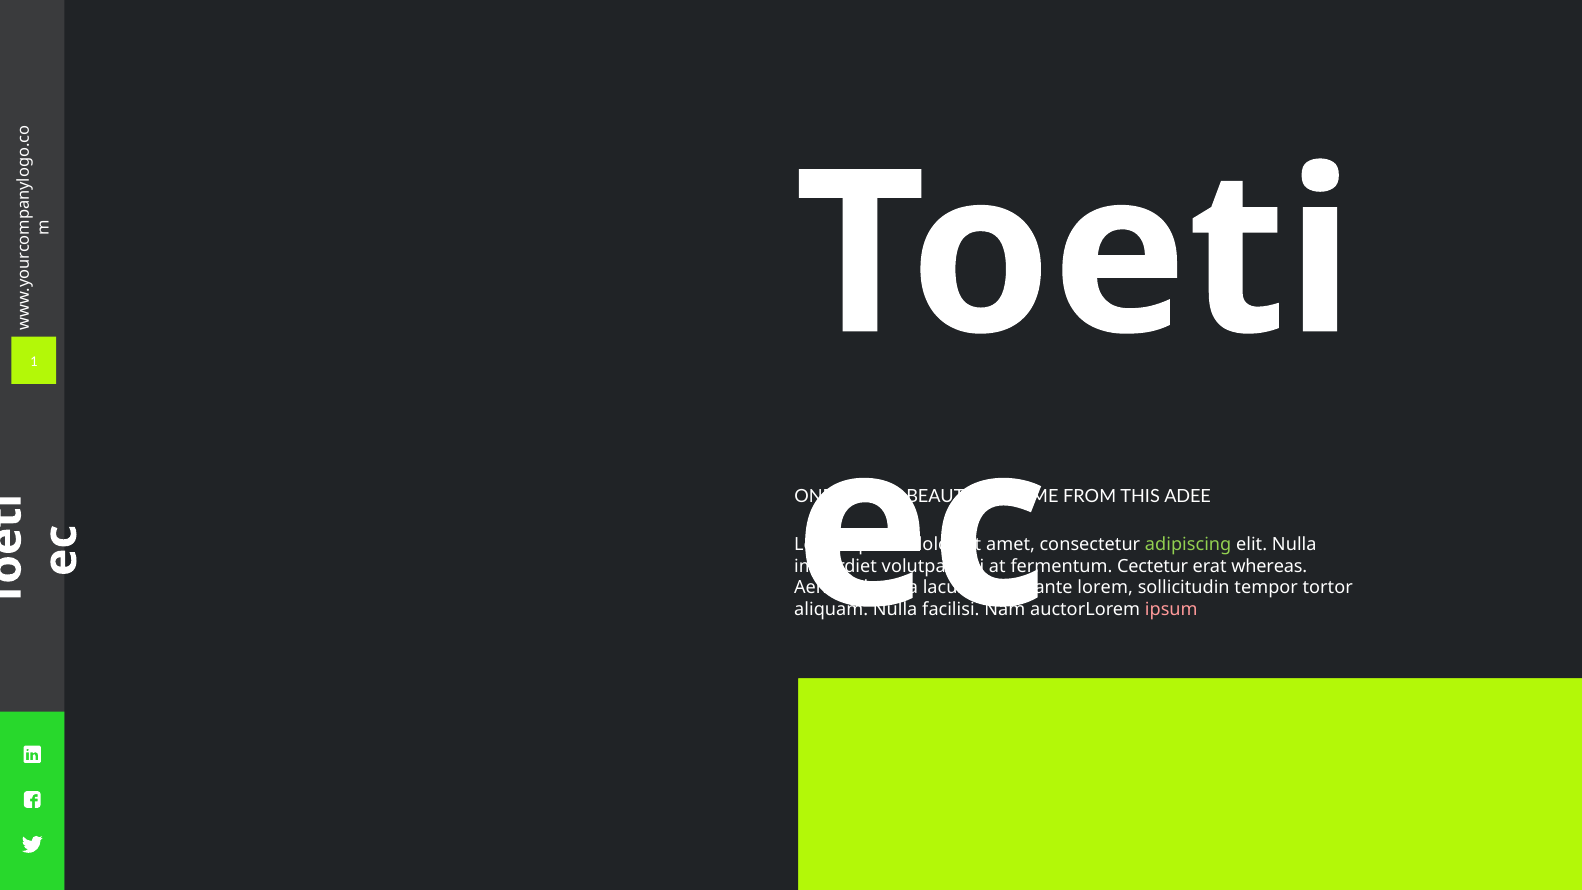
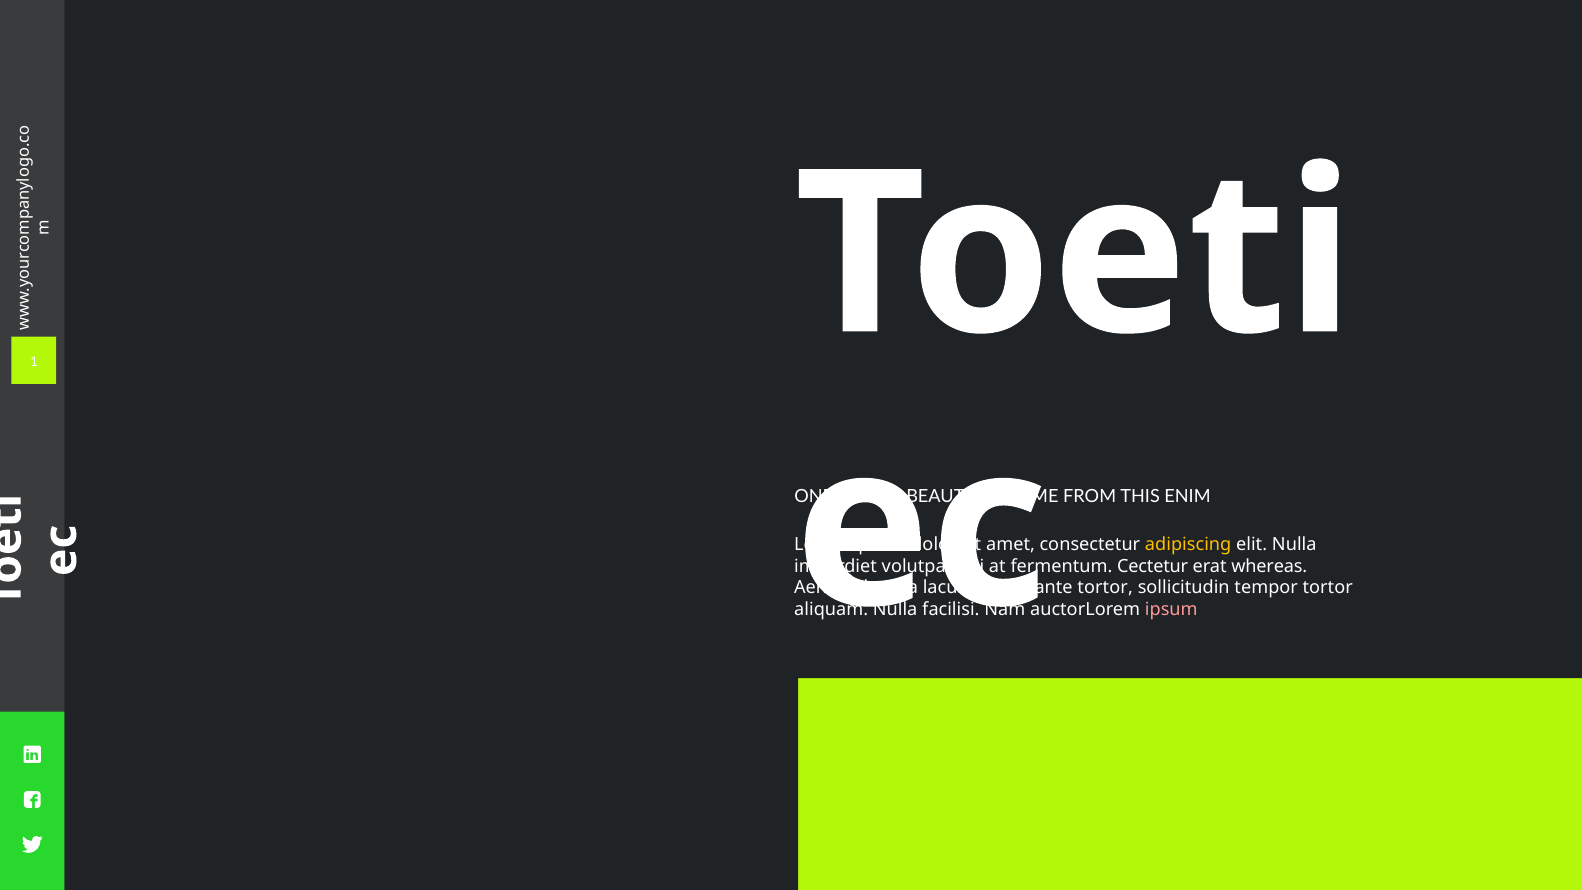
ADEE: ADEE -> ENIM (1188, 497)
adipiscing colour: light green -> yellow (1188, 544)
ante lorem: lorem -> tortor (1105, 588)
